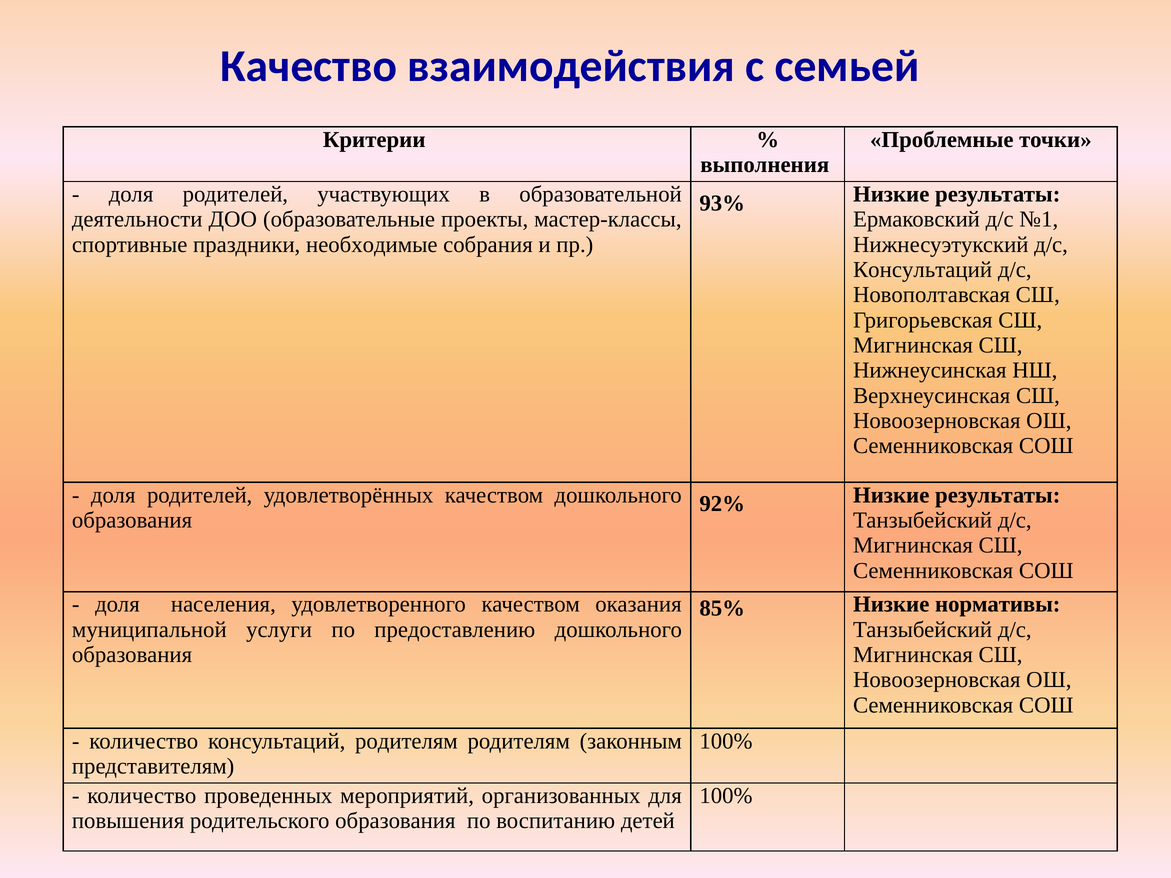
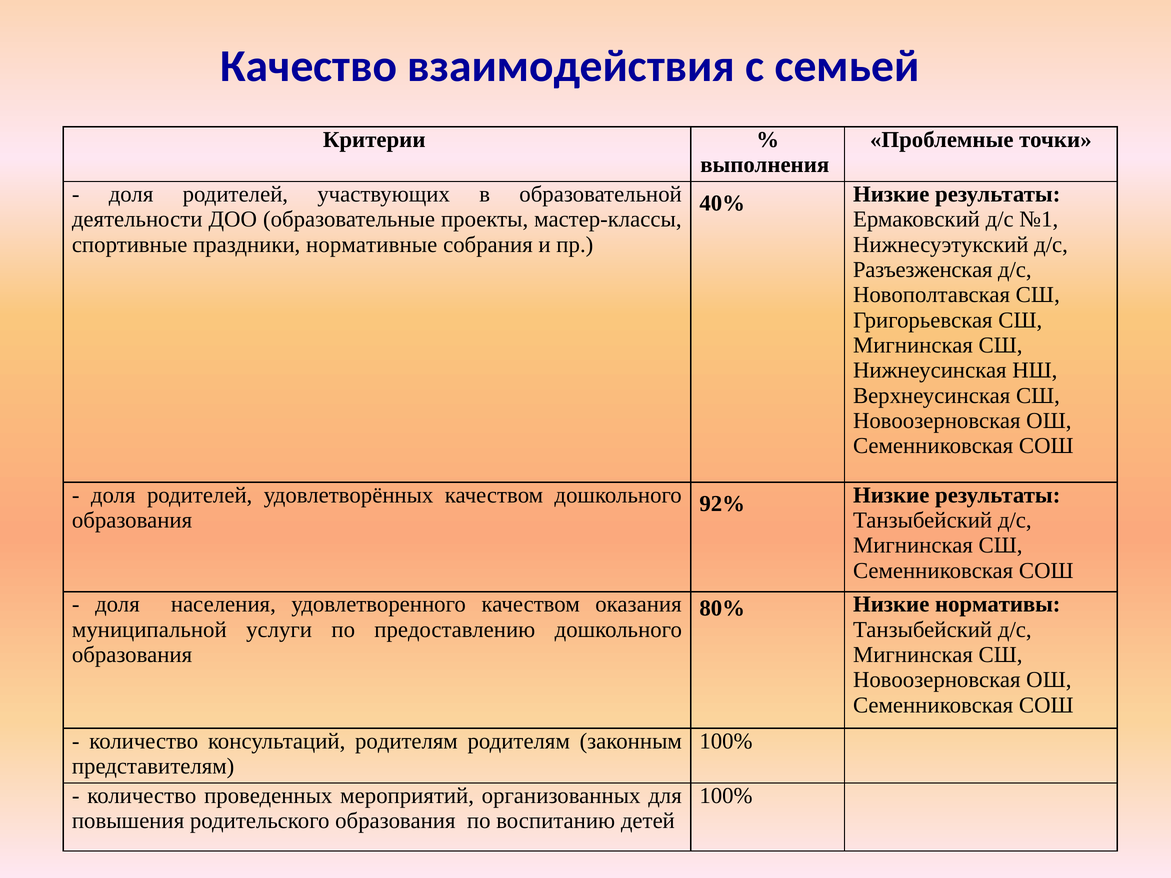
93%: 93% -> 40% (722, 203)
необходимые: необходимые -> нормативные (372, 245)
Консультаций: Консультаций -> Разъезженская (923, 270)
85%: 85% -> 80% (722, 609)
